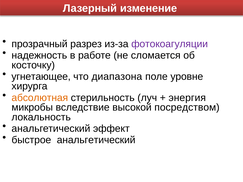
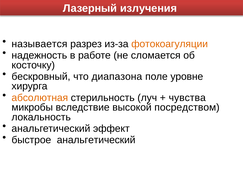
изменение: изменение -> излучения (149, 8)
прозрачный: прозрачный -> называется (39, 44)
фотокоагуляции colour: purple -> orange (170, 44)
угнетающее: угнетающее -> бескровный (41, 77)
энергия: энергия -> чувства (187, 98)
